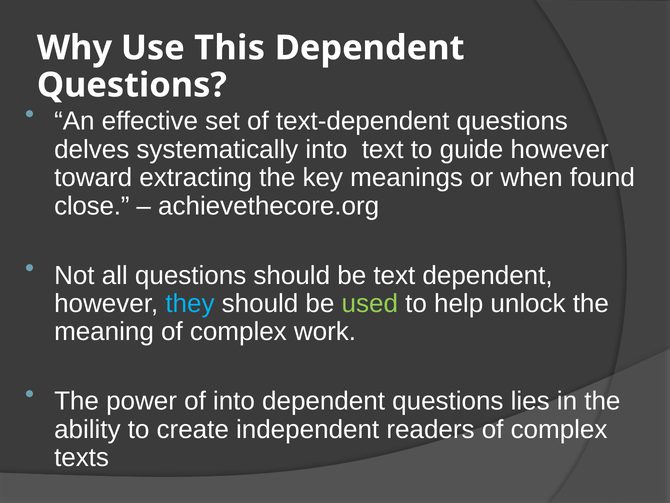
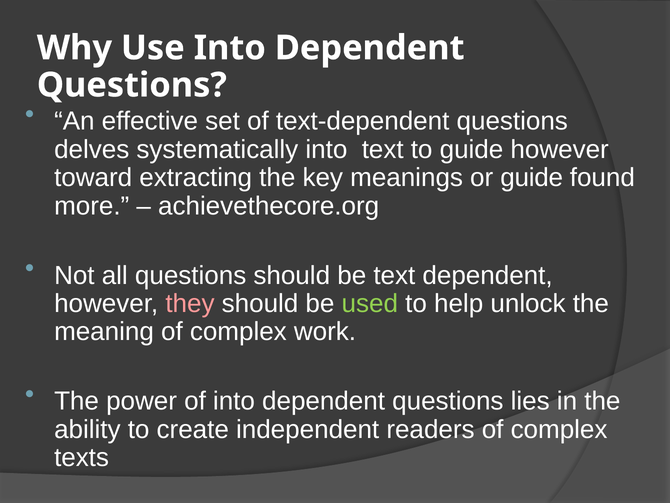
Use This: This -> Into (230, 48)
or when: when -> guide (532, 178)
close: close -> more (92, 206)
they colour: light blue -> pink (190, 303)
